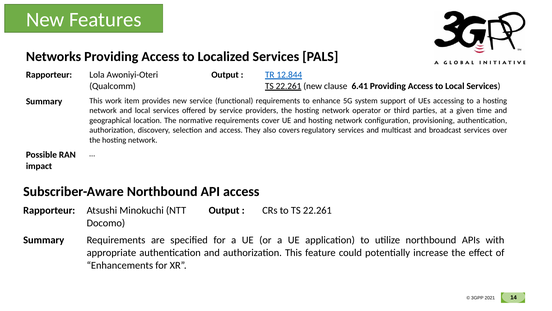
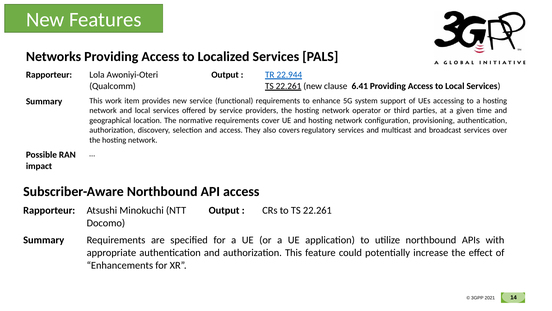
12.844: 12.844 -> 22.944 (289, 75)
